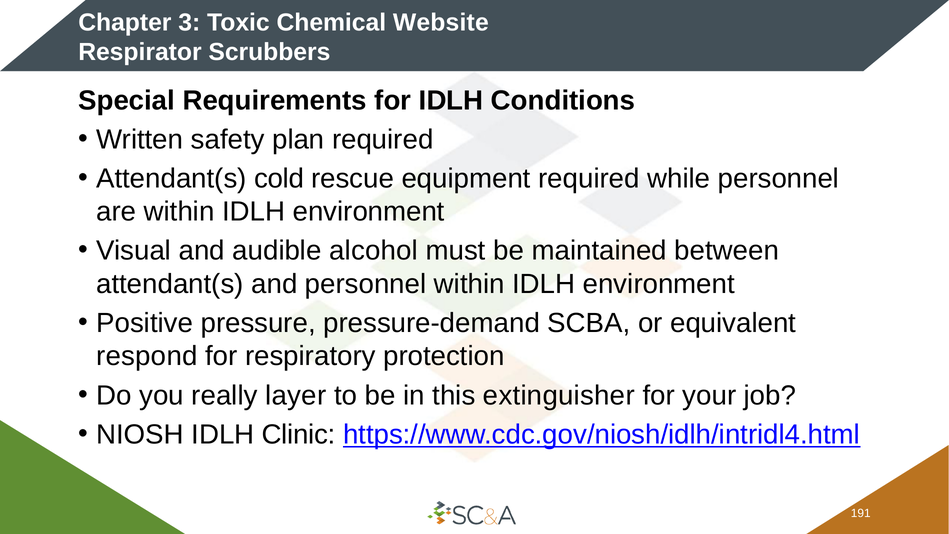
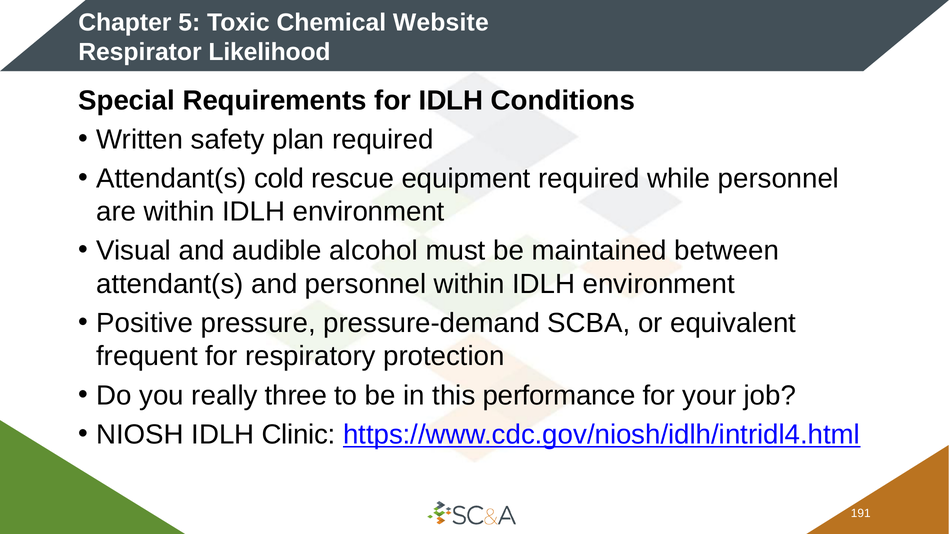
3: 3 -> 5 (189, 22)
Scrubbers: Scrubbers -> Likelihood (269, 52)
respond: respond -> frequent (147, 356)
layer: layer -> three (296, 395)
extinguisher: extinguisher -> performance (559, 395)
